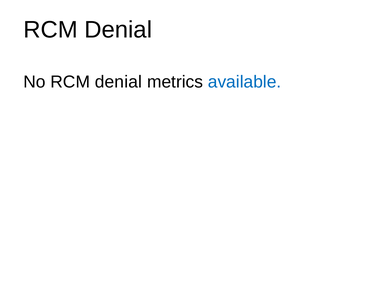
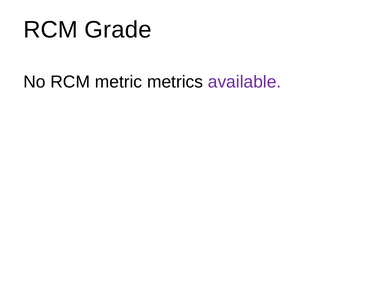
Denial: Denial -> Grade (118, 30)
No RCM denial: denial -> metric (119, 82)
available colour: blue -> purple (245, 82)
